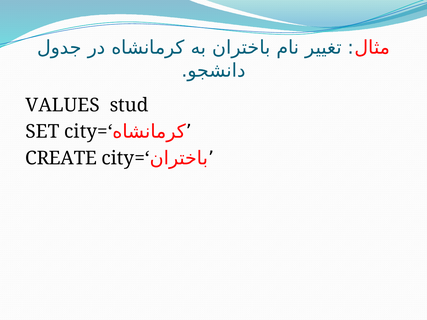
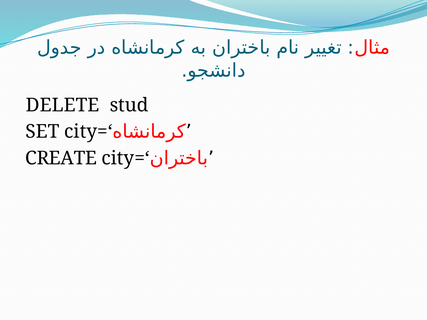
VALUES: VALUES -> DELETE (63, 105)
